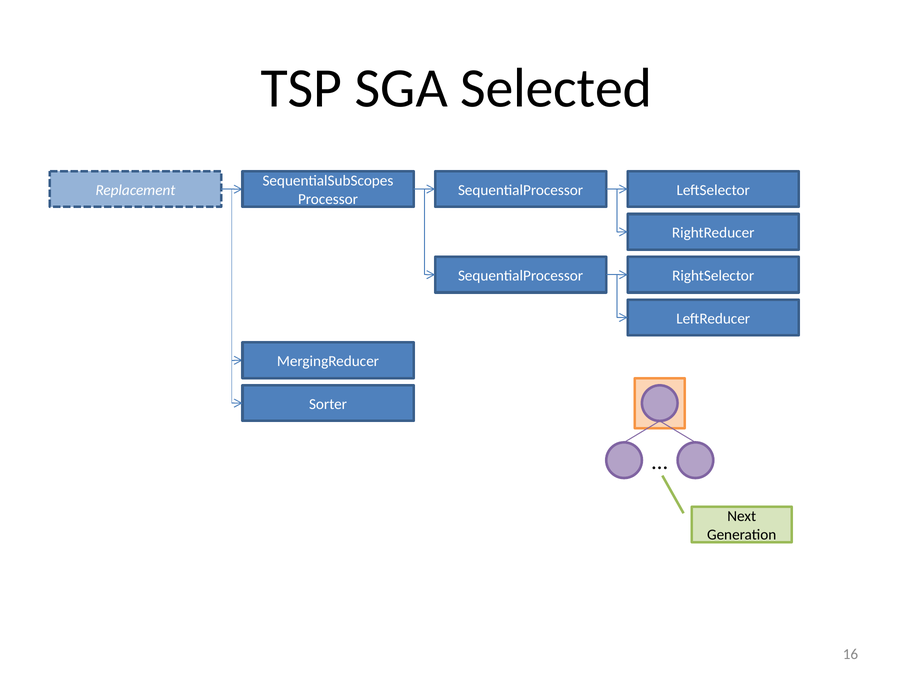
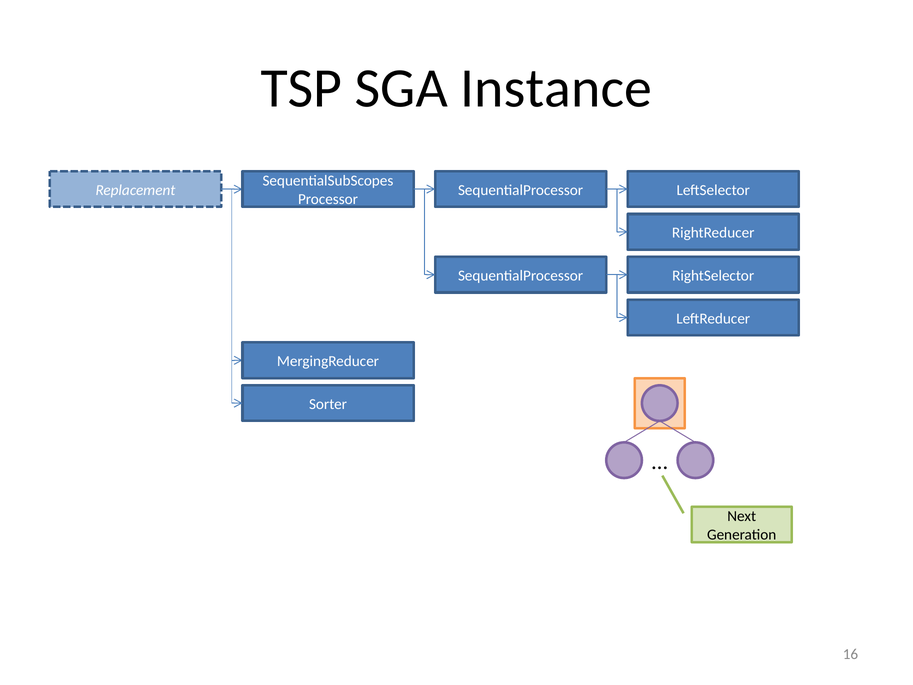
Selected: Selected -> Instance (556, 88)
